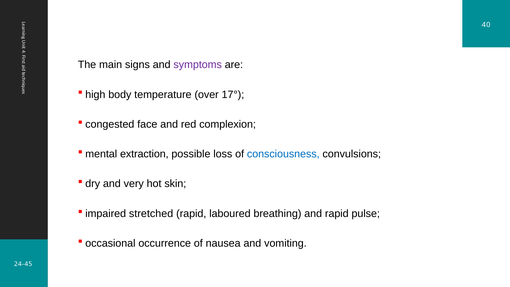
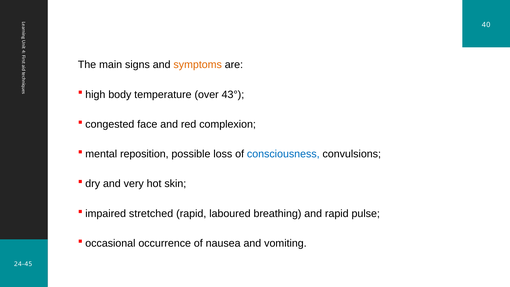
symptoms colour: purple -> orange (198, 65)
17°: 17° -> 43° (233, 94)
extraction: extraction -> reposition (144, 154)
